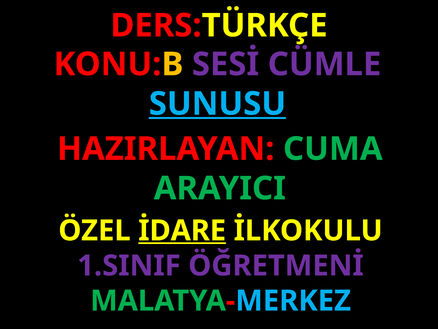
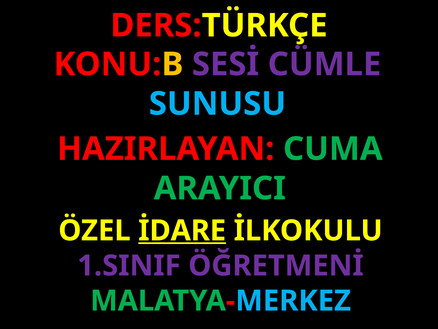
SUNUSU underline: present -> none (217, 104)
